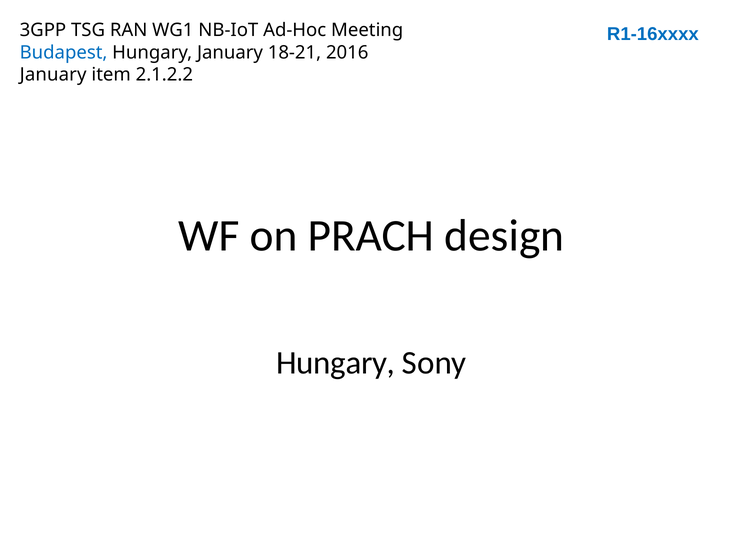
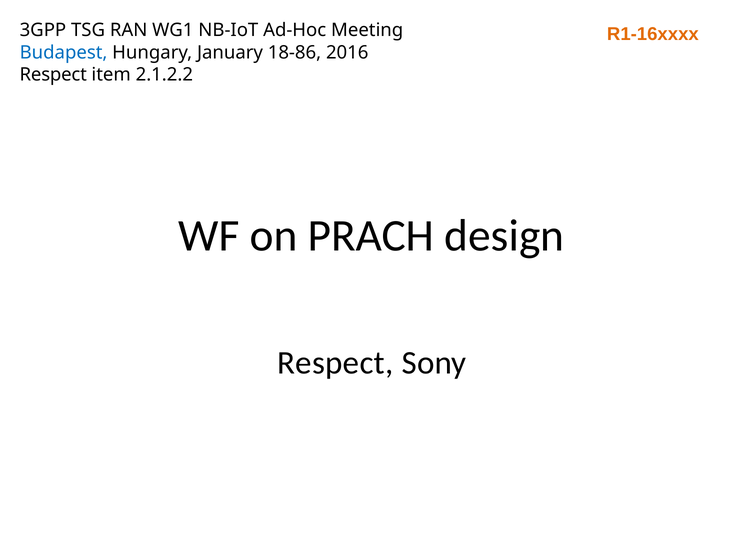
R1-16xxxx colour: blue -> orange (653, 34)
18-21: 18-21 -> 18-86 (294, 53)
January: January -> Respect (53, 75)
Hungary: Hungary -> Respect (335, 363)
